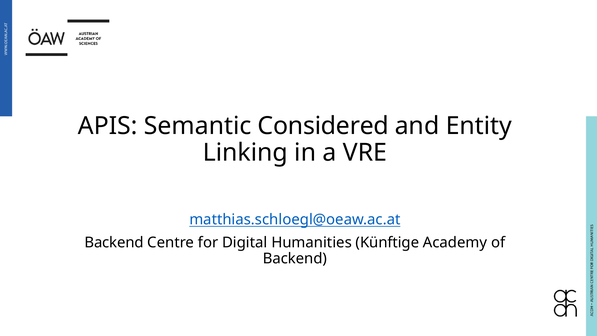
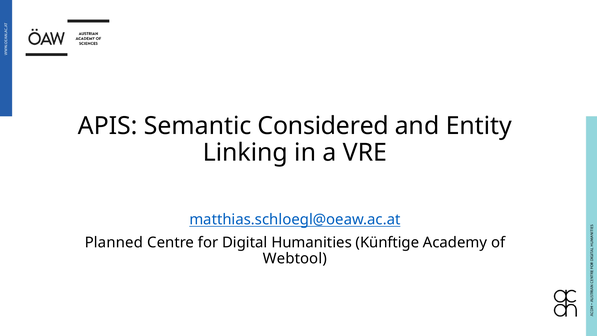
Backend: Backend -> Planned (114, 242)
Backend: Backend -> Webtool (295, 258)
